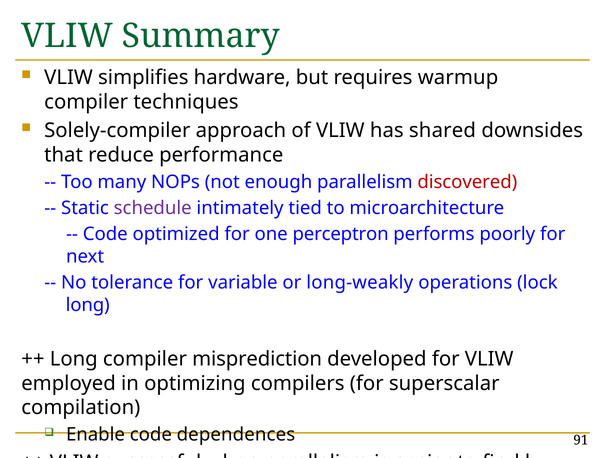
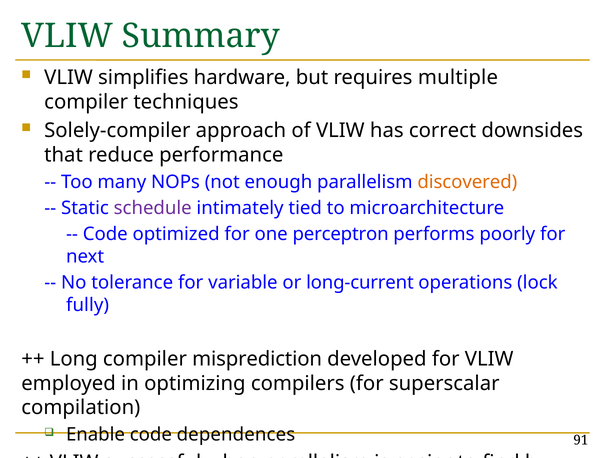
warmup: warmup -> multiple (458, 78)
shared: shared -> correct (443, 131)
discovered colour: red -> orange (467, 182)
long-weakly: long-weakly -> long-current (360, 283)
long: long -> fully (88, 305)
